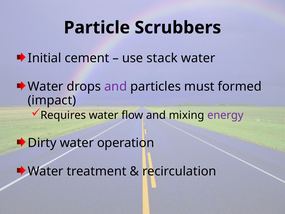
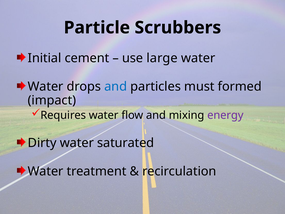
stack: stack -> large (162, 58)
and colour: purple -> blue (116, 86)
operation: operation -> saturated (126, 143)
